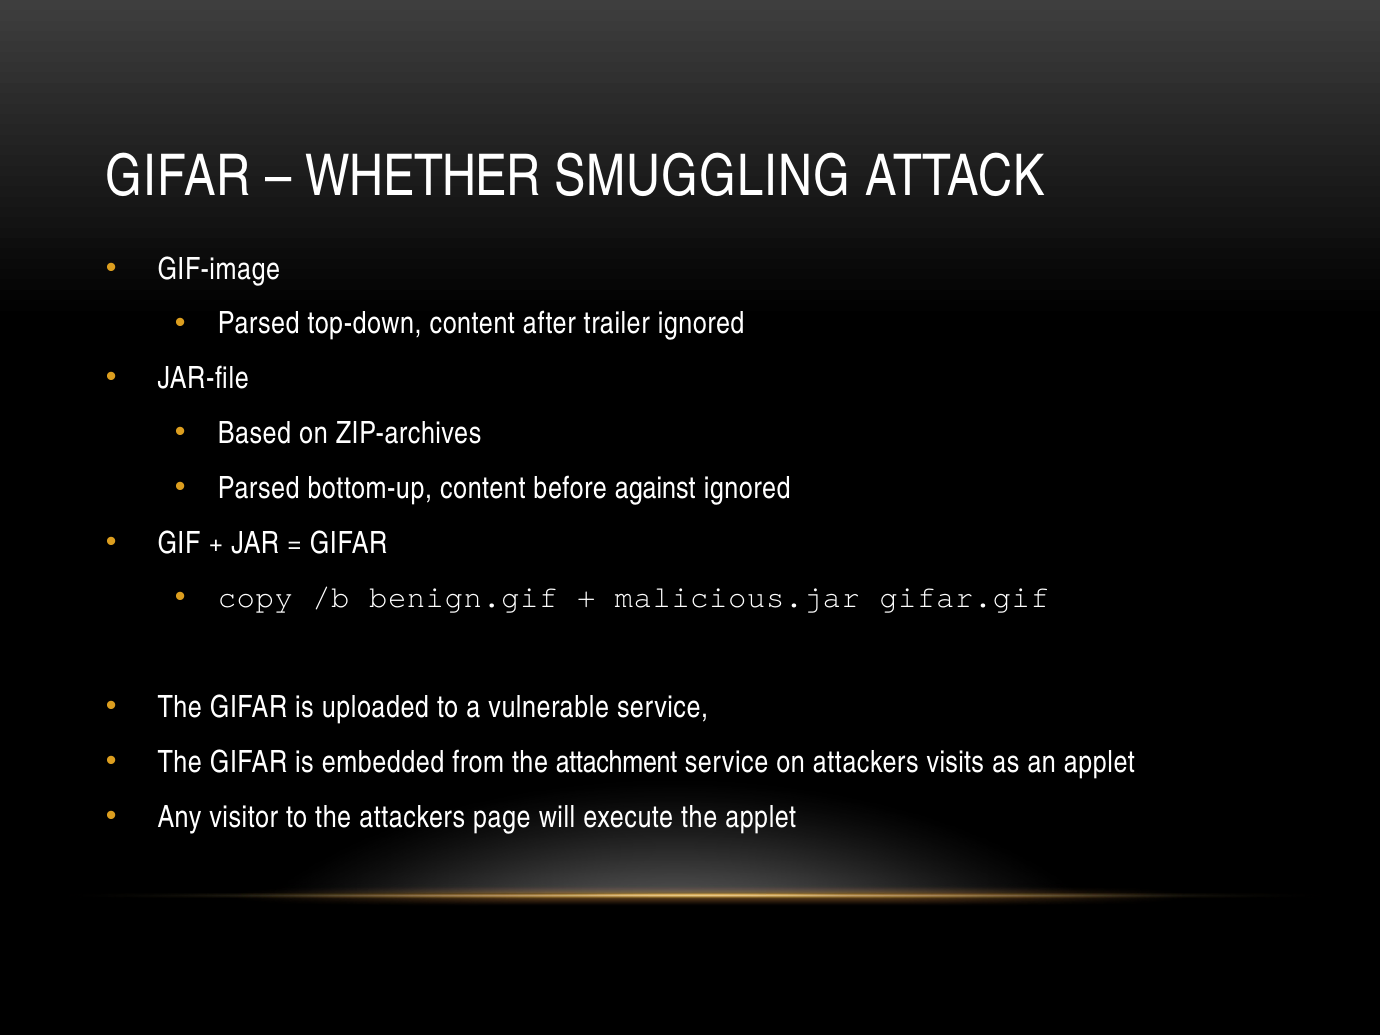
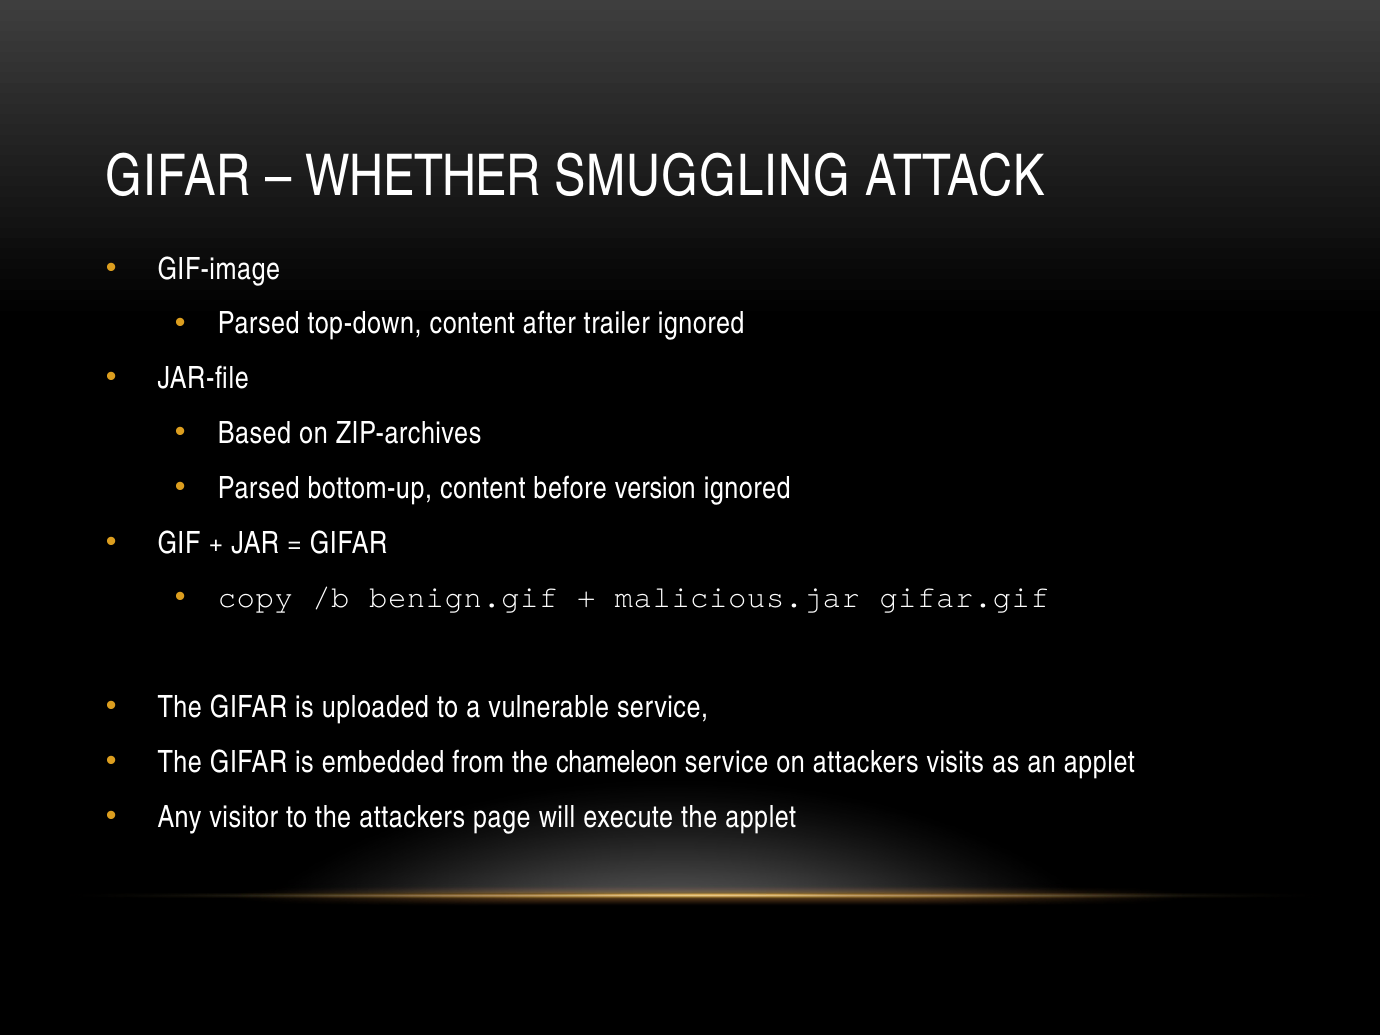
against: against -> version (655, 488)
attachment: attachment -> chameleon (617, 762)
